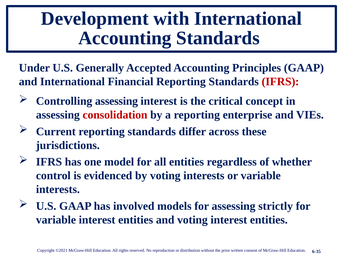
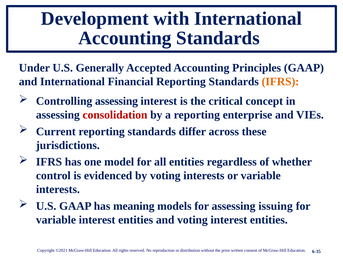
IFRS colour: red -> orange (280, 81)
involved: involved -> meaning (134, 205)
strictly: strictly -> issuing (276, 205)
